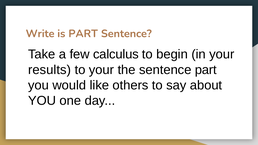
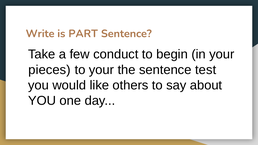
calculus: calculus -> conduct (116, 54)
results: results -> pieces (49, 70)
sentence part: part -> test (206, 70)
